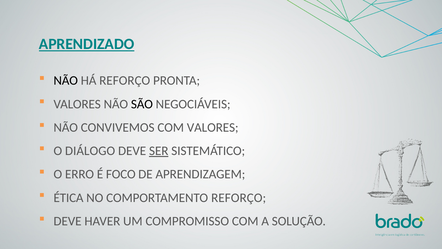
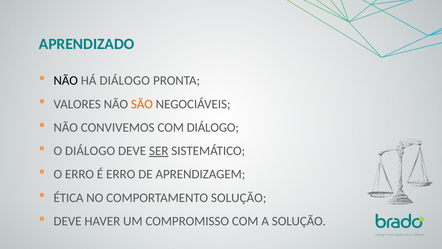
APRENDIZADO underline: present -> none (87, 44)
HÁ REFORÇO: REFORÇO -> DIÁLOGO (125, 81)
SÃO colour: black -> orange (142, 104)
COM VALORES: VALORES -> DIÁLOGO (213, 127)
É FOCO: FOCO -> ERRO (121, 174)
COMPORTAMENTO REFORÇO: REFORÇO -> SOLUÇÃO (239, 197)
